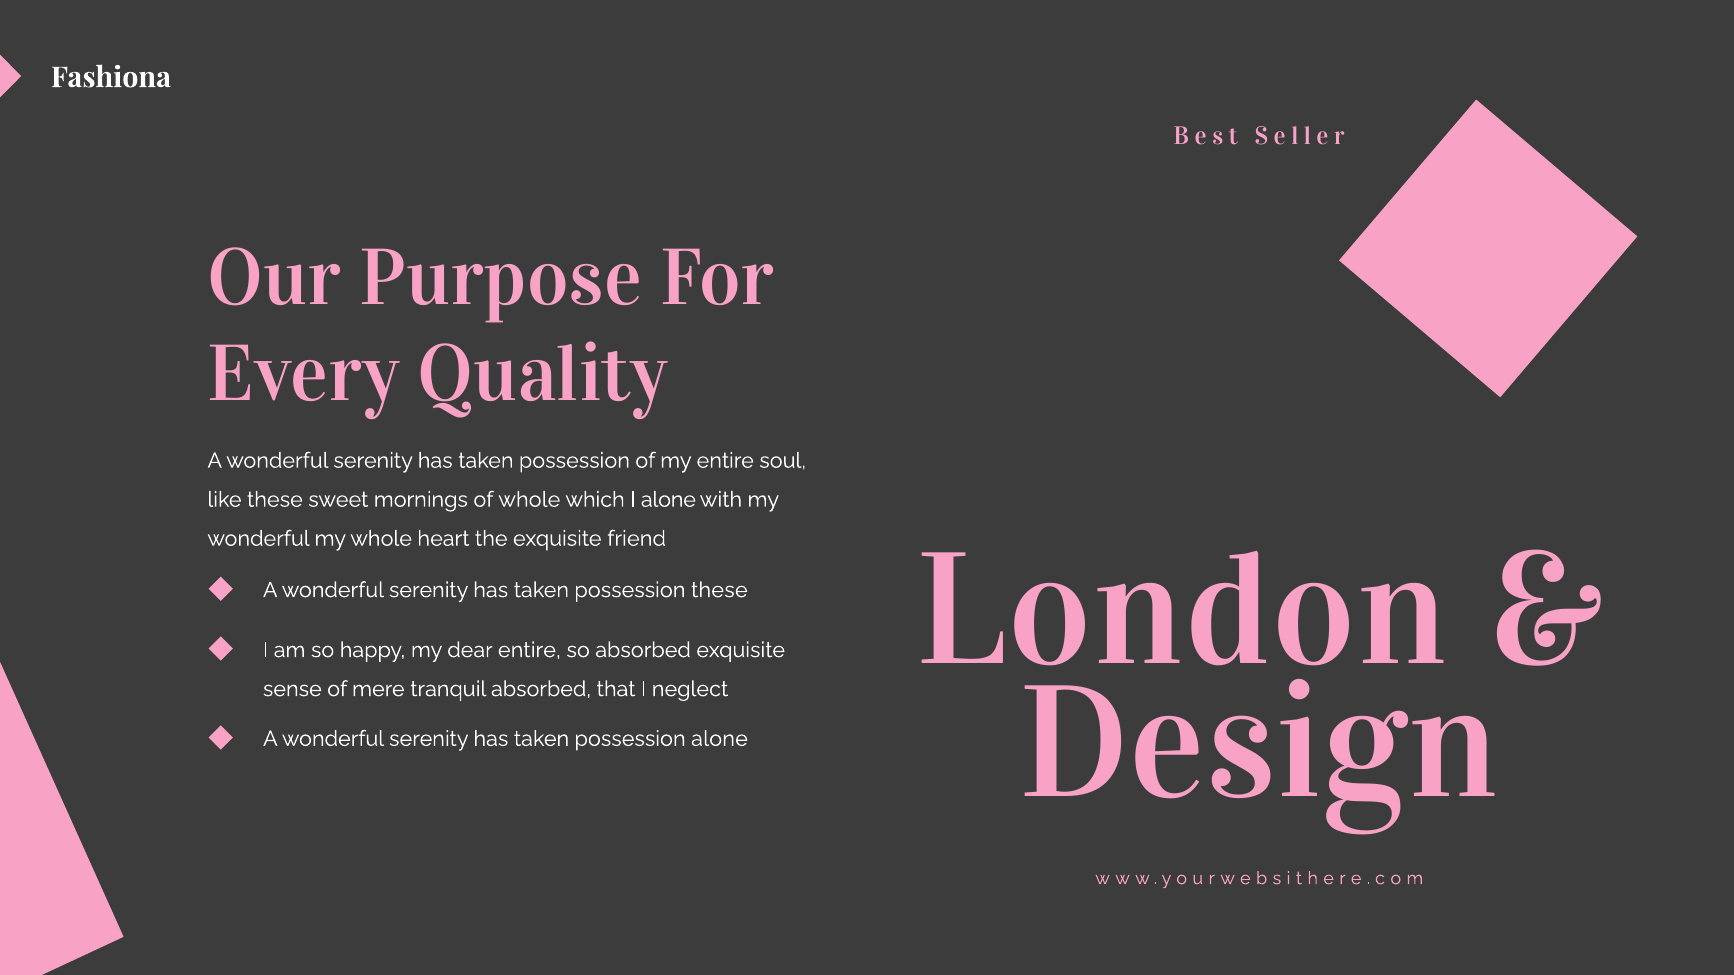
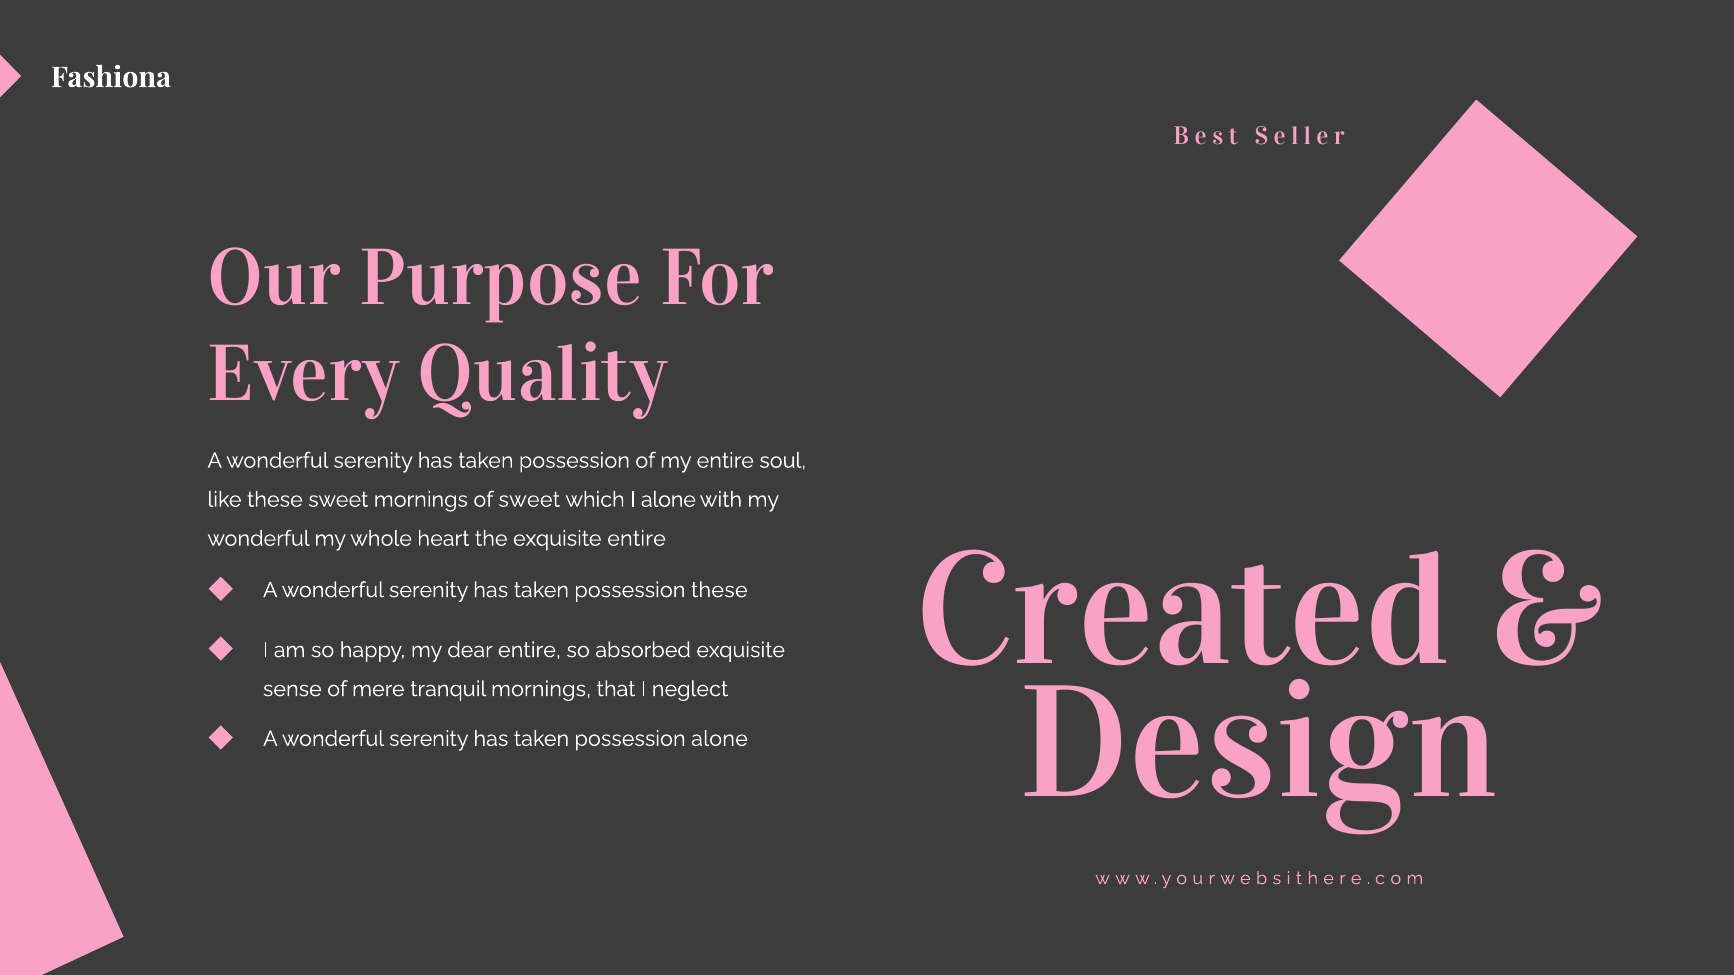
of whole: whole -> sweet (529, 500)
exquisite friend: friend -> entire (637, 539)
London: London -> Created (1183, 611)
tranquil absorbed: absorbed -> mornings (541, 689)
